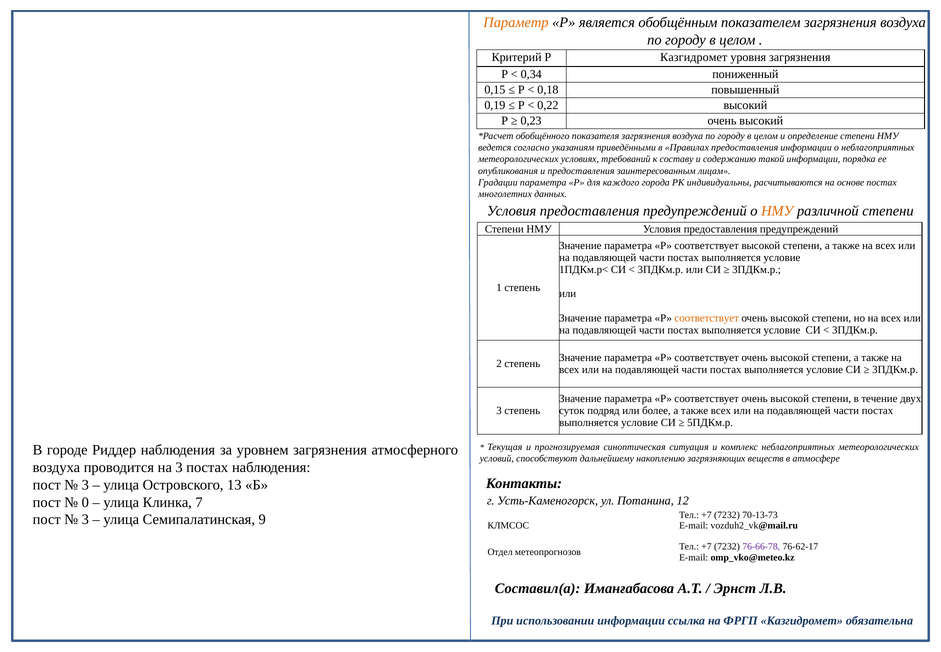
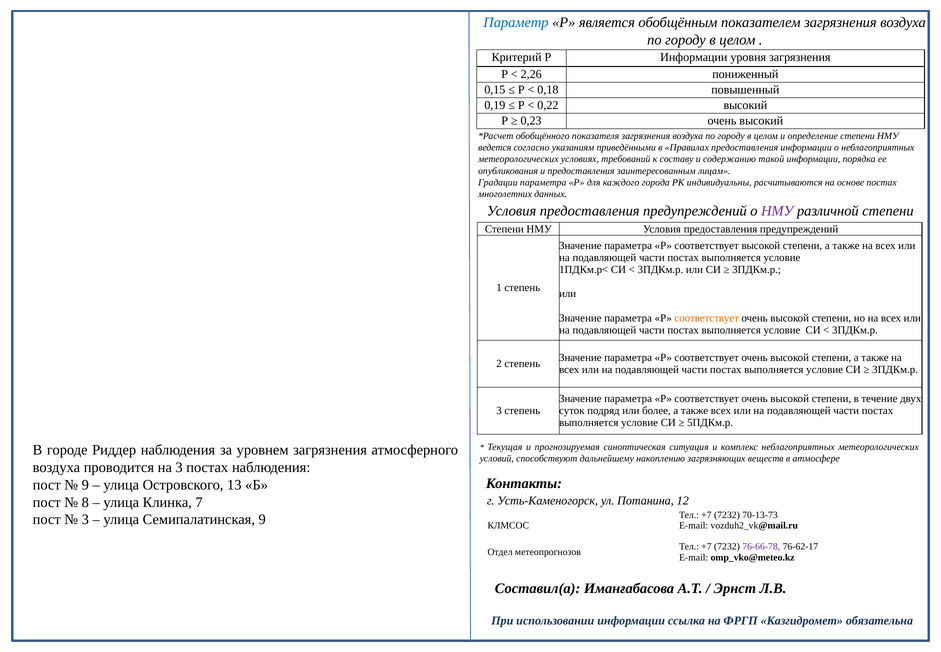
Параметр colour: orange -> blue (516, 23)
Р Казгидромет: Казгидромет -> Информации (694, 57)
0,34: 0,34 -> 2,26 (531, 74)
НМУ colour: orange -> purple (777, 211)
3: 3 -> 9 (85, 484)
0: 0 -> 8 (85, 502)
